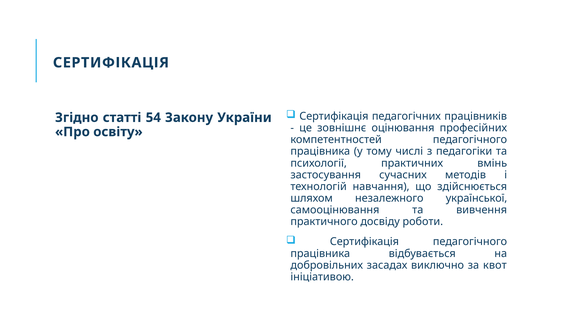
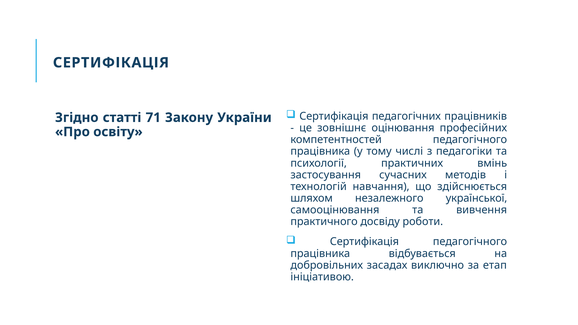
54: 54 -> 71 (153, 118)
квот: квот -> етап (495, 265)
